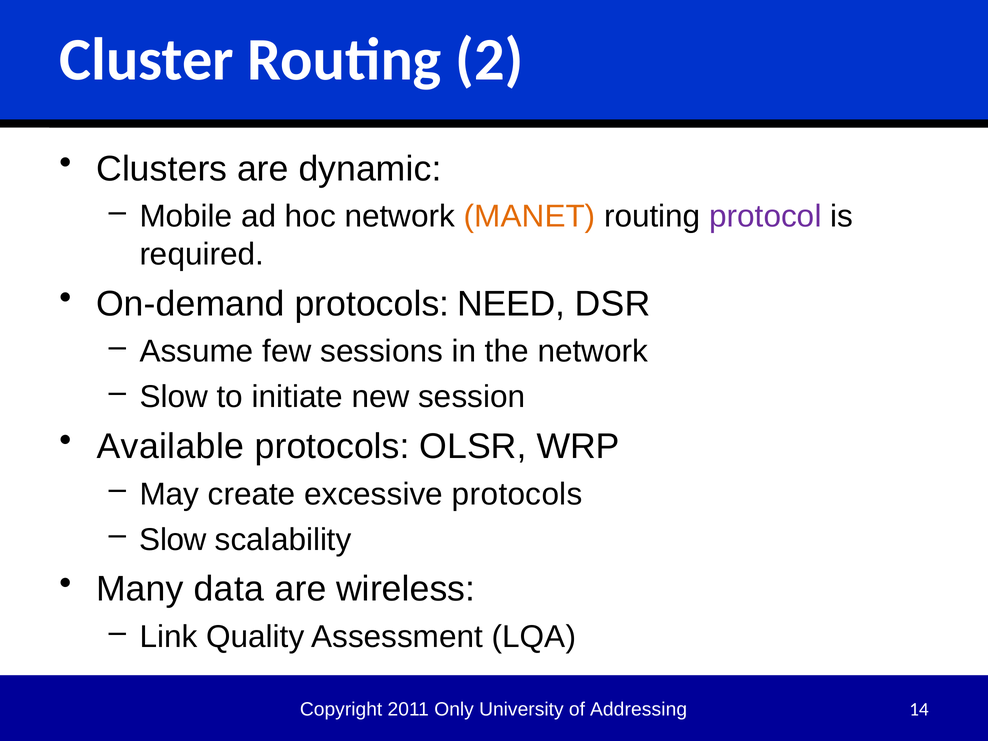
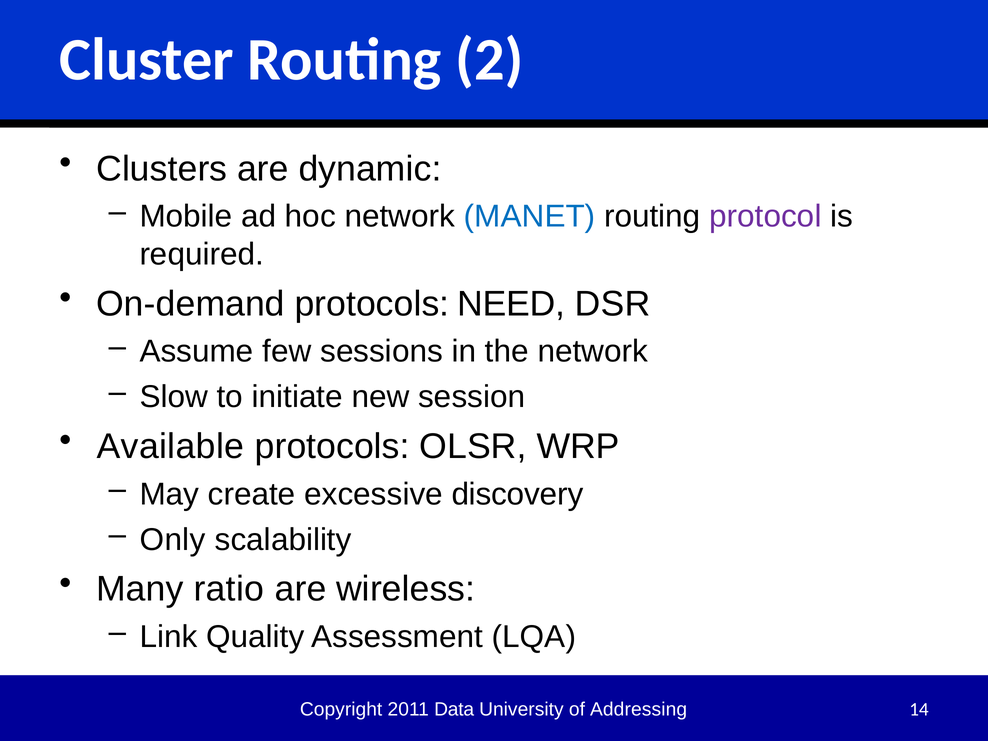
MANET colour: orange -> blue (530, 217)
excessive protocols: protocols -> discovery (517, 494)
Slow: Slow -> Only (173, 540)
data: data -> ratio (229, 589)
Only: Only -> Data (454, 709)
